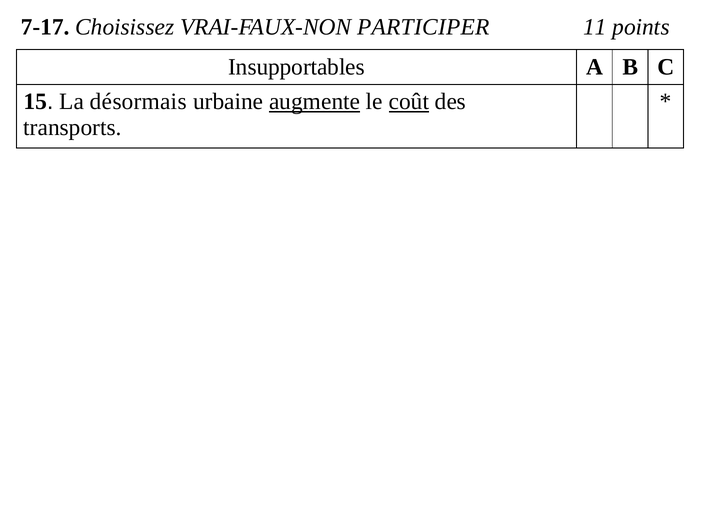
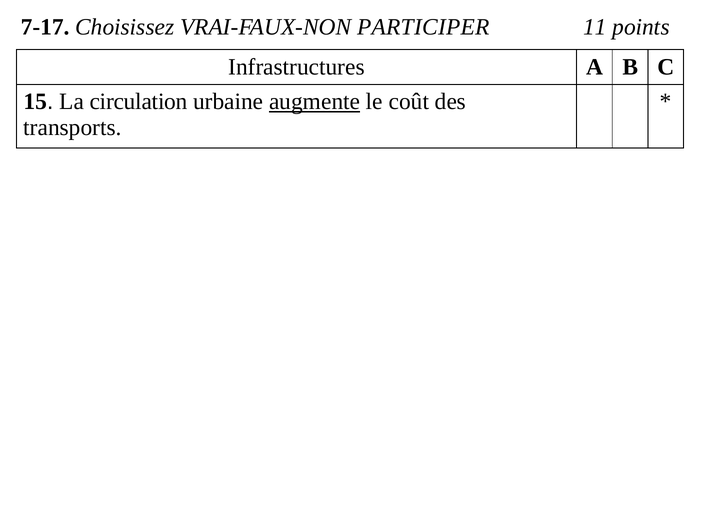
Insupportables: Insupportables -> Infrastructures (297, 67)
désormais: désormais -> circulation (139, 102)
coût underline: present -> none (409, 102)
